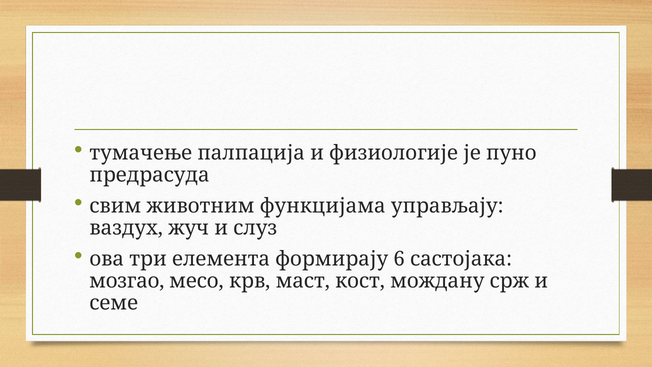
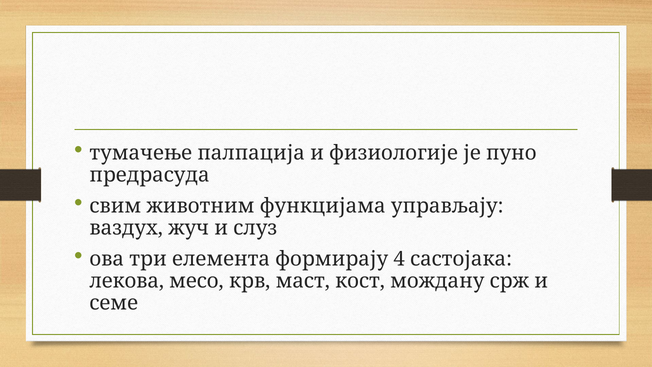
6: 6 -> 4 (399, 259)
мозгао: мозгао -> лекова (127, 281)
